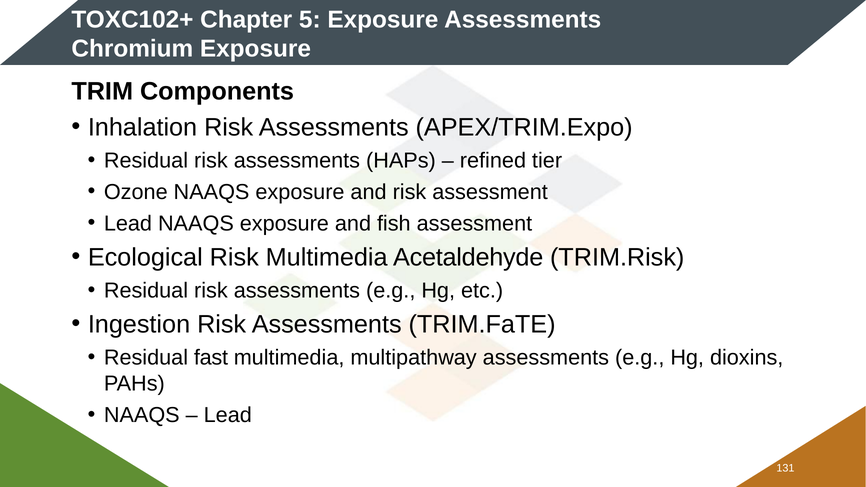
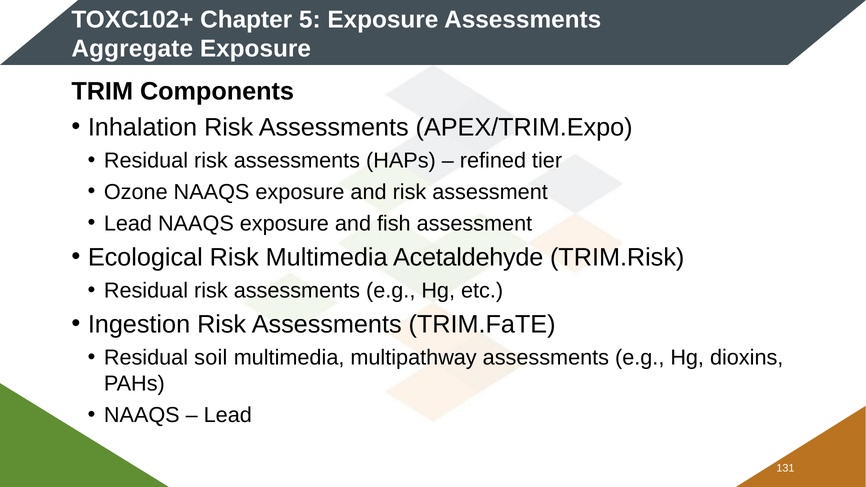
Chromium: Chromium -> Aggregate (132, 49)
fast: fast -> soil (211, 358)
